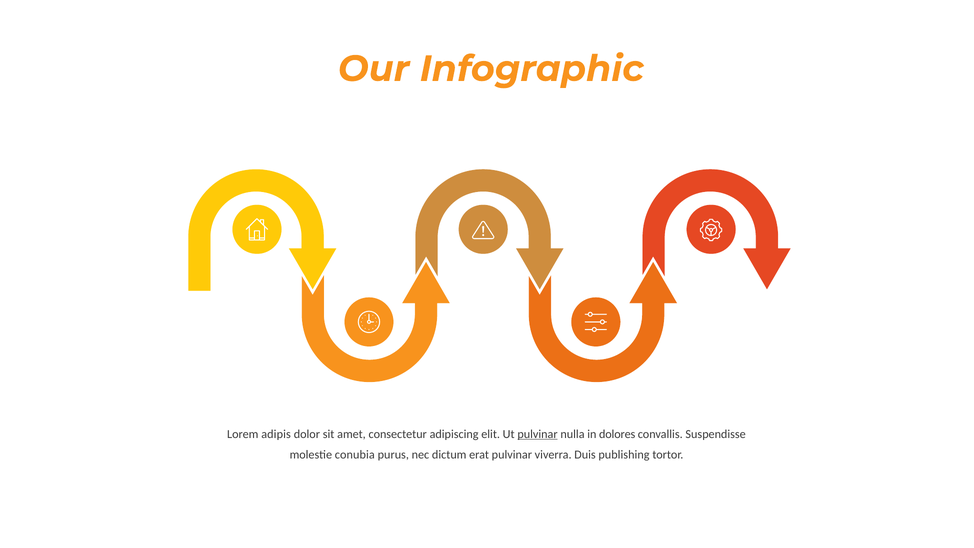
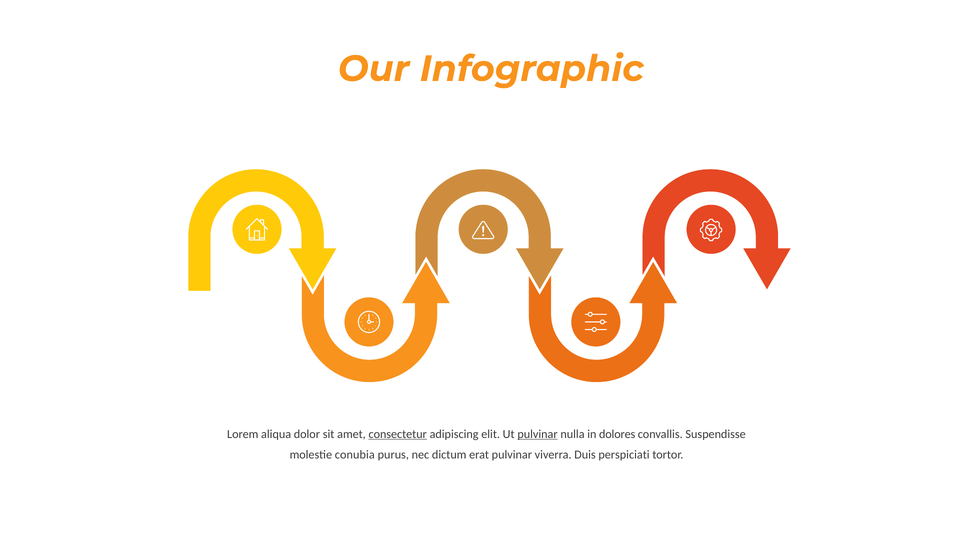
adipis: adipis -> aliqua (276, 434)
consectetur underline: none -> present (398, 434)
publishing: publishing -> perspiciati (624, 454)
